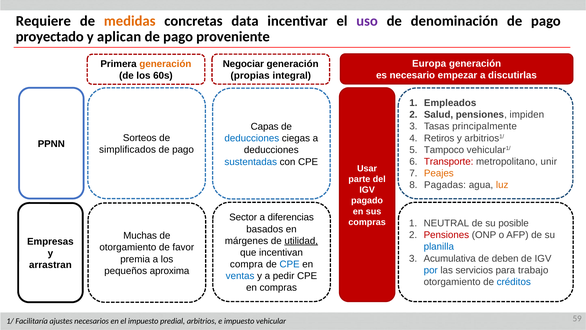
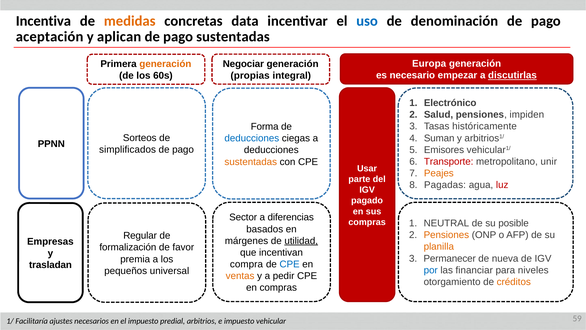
Requiere: Requiere -> Incentiva (43, 21)
uso colour: purple -> blue (367, 21)
proyectado: proyectado -> aceptación (50, 37)
pago proveniente: proveniente -> sustentadas (233, 37)
discutirlas underline: none -> present (512, 75)
Empleados: Empleados -> Electrónico (450, 103)
principalmente: principalmente -> históricamente (485, 126)
Capas: Capas -> Forma (265, 127)
Retiros: Retiros -> Suman (439, 138)
Tampoco: Tampoco -> Emisores (444, 150)
sustentadas colour: blue -> orange (251, 162)
luz colour: orange -> red (502, 185)
Pensiones colour: red -> orange (446, 235)
Muchas: Muchas -> Regular (140, 235)
planilla colour: blue -> orange (439, 247)
otorgamiento: otorgamiento -> formalización (128, 247)
Acumulativa: Acumulativa -> Permanecer (450, 258)
deben: deben -> nueva (505, 258)
arrastran: arrastran -> trasladan (50, 265)
servicios: servicios -> financiar (474, 270)
trabajo: trabajo -> niveles (533, 270)
aproxima: aproxima -> universal (169, 271)
ventas colour: blue -> orange (240, 276)
créditos colour: blue -> orange (514, 282)
